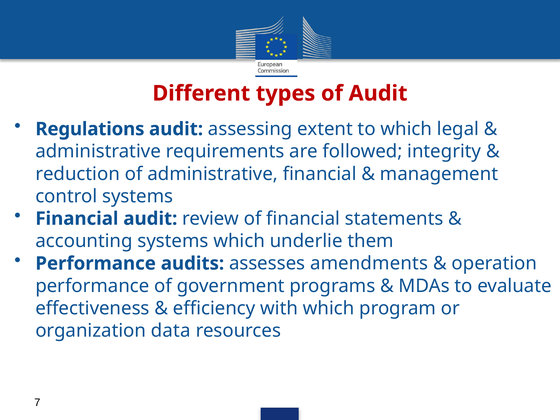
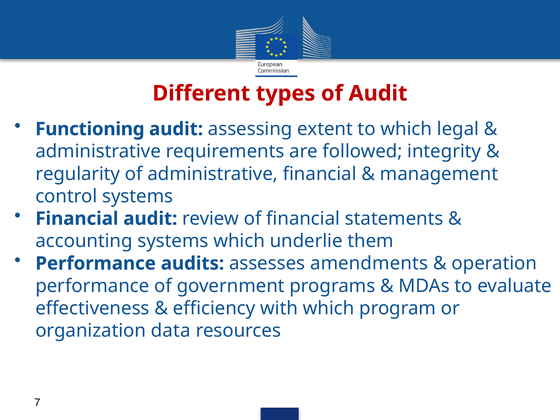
Regulations: Regulations -> Functioning (90, 129)
reduction: reduction -> regularity (78, 174)
